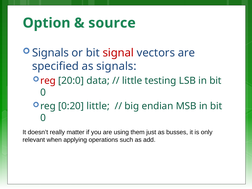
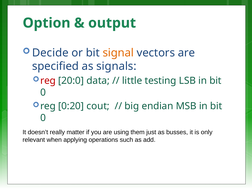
source: source -> output (112, 23)
Signals: Signals -> Decide (50, 53)
signal colour: red -> orange (118, 53)
0:20 little: little -> cout (98, 106)
